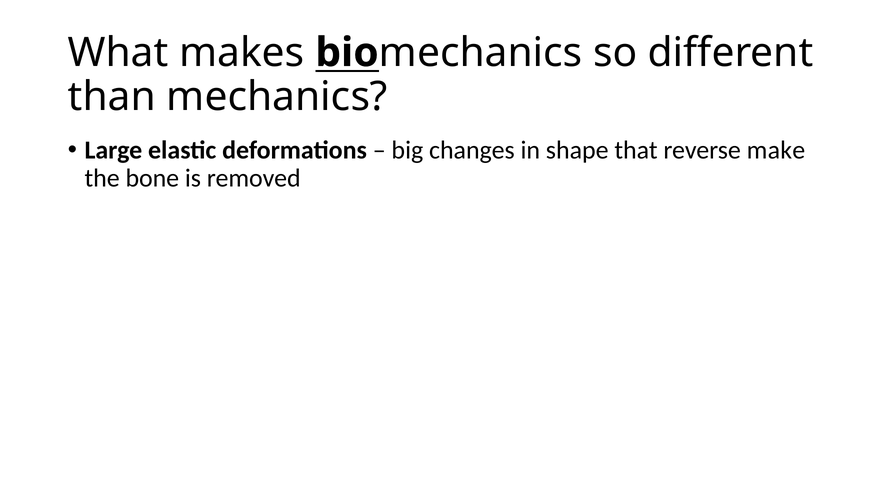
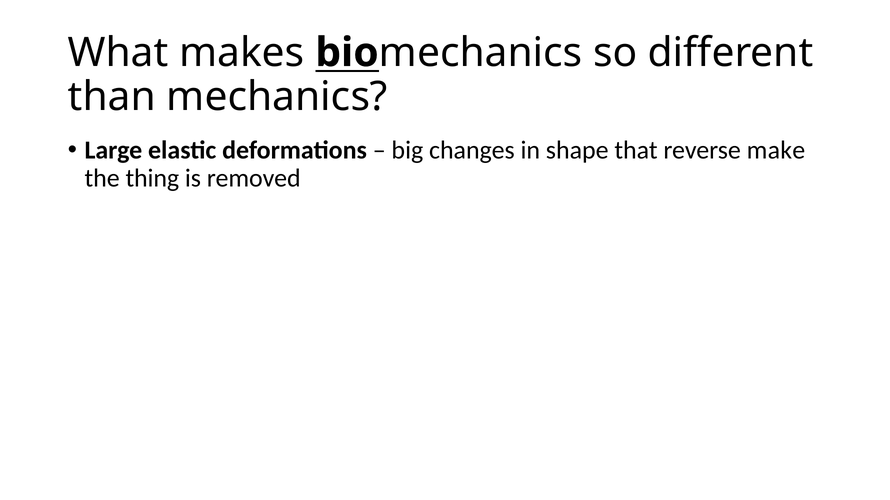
bone: bone -> thing (152, 179)
